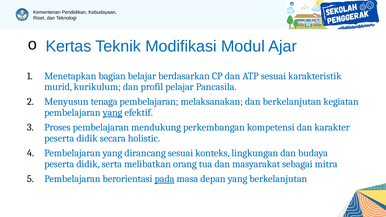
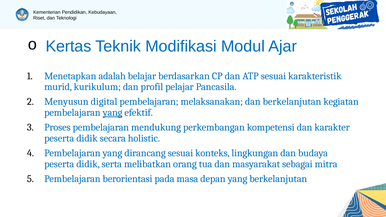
bagian: bagian -> adalah (112, 76)
tenaga: tenaga -> digital (104, 102)
pada underline: present -> none (165, 179)
